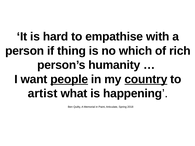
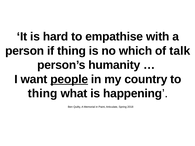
rich: rich -> talk (180, 51)
country underline: present -> none (146, 79)
artist: artist -> thing (43, 94)
